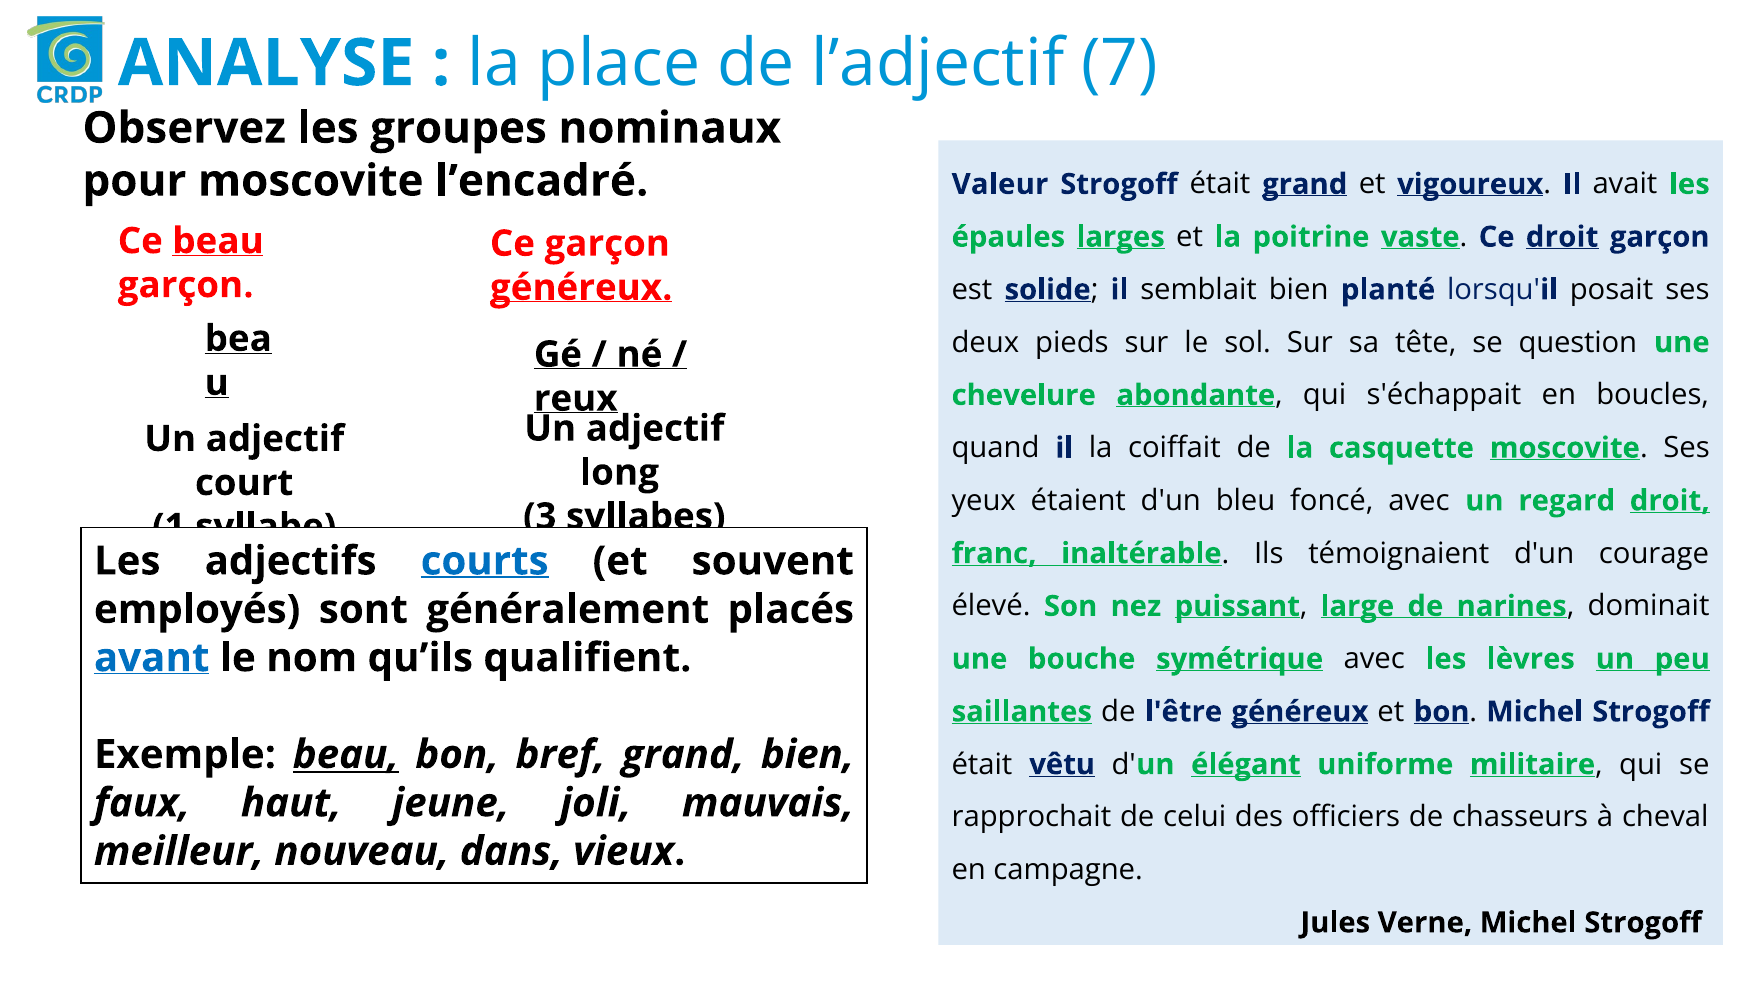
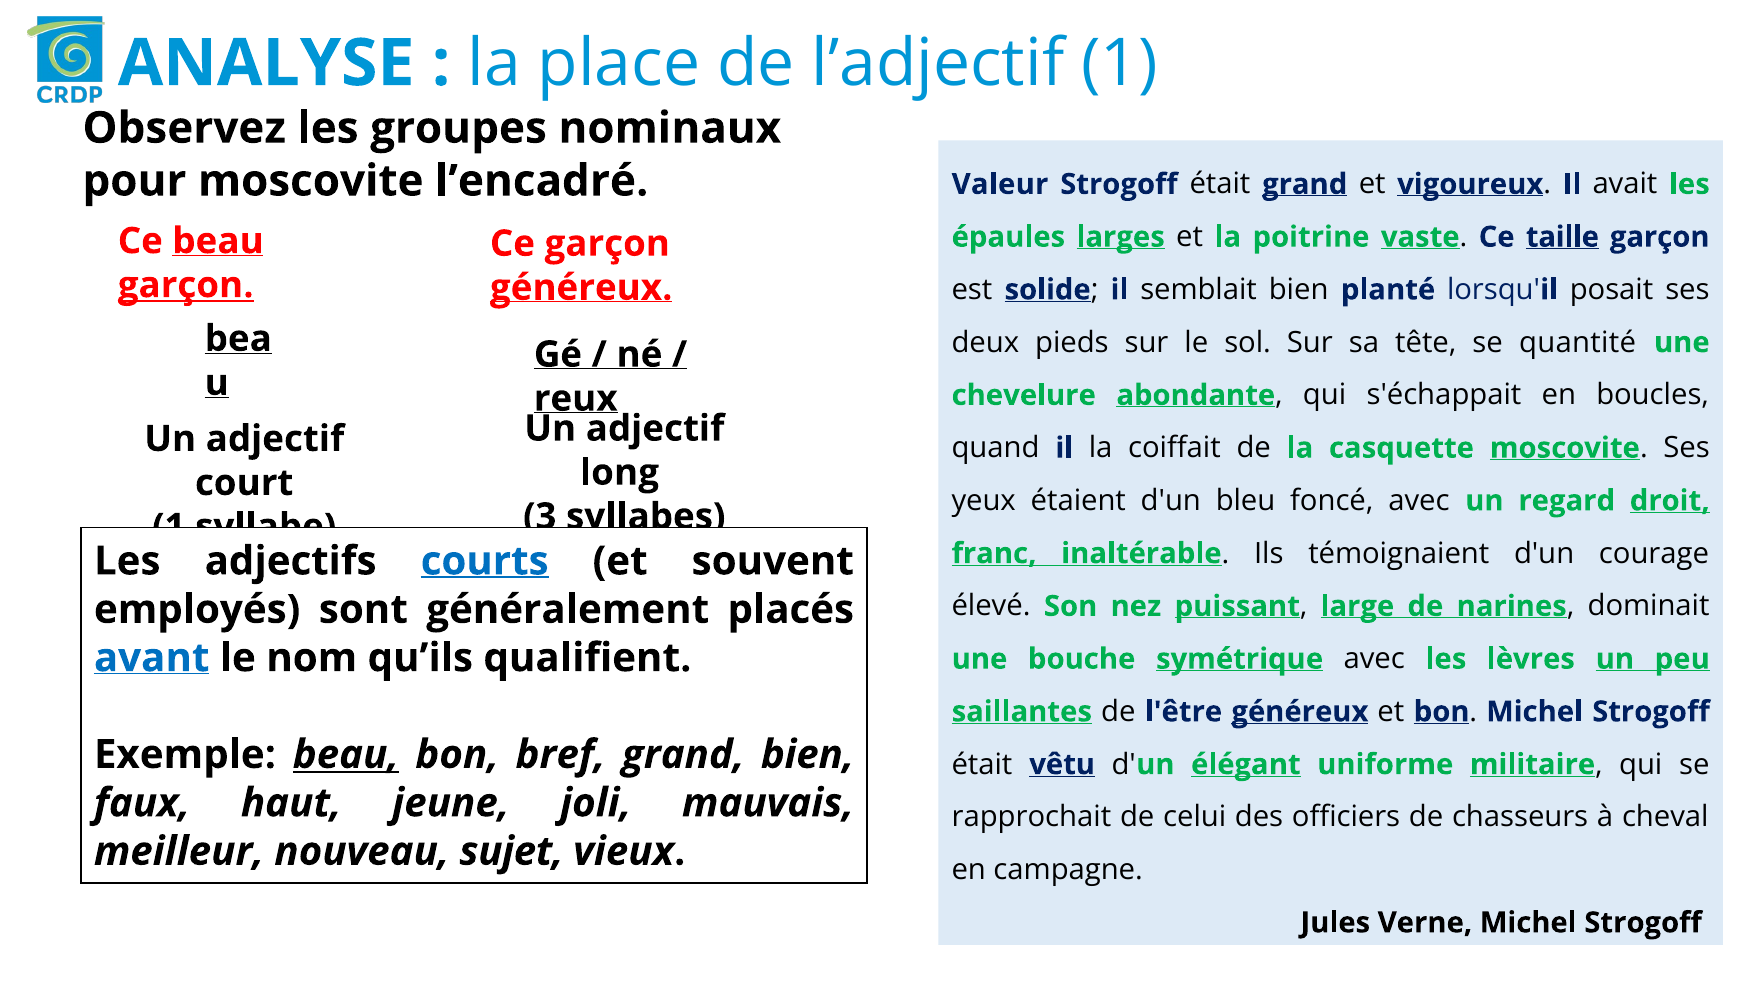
l’adjectif 7: 7 -> 1 (1120, 63)
Ce droit: droit -> taille (1562, 237)
garçon underline: none -> present (186, 285)
question: question -> quantité (1578, 343)
dans: dans -> sujet (511, 852)
